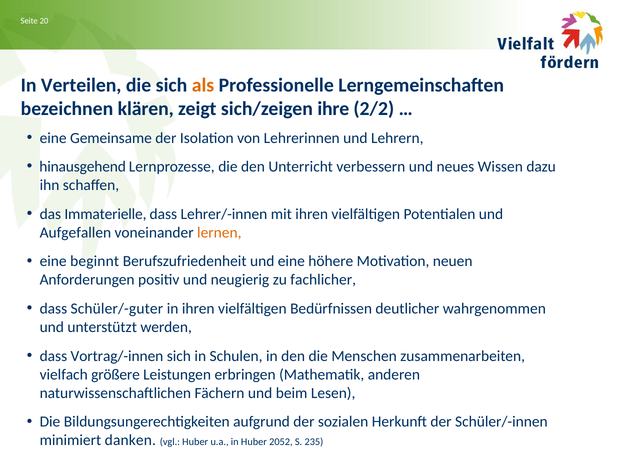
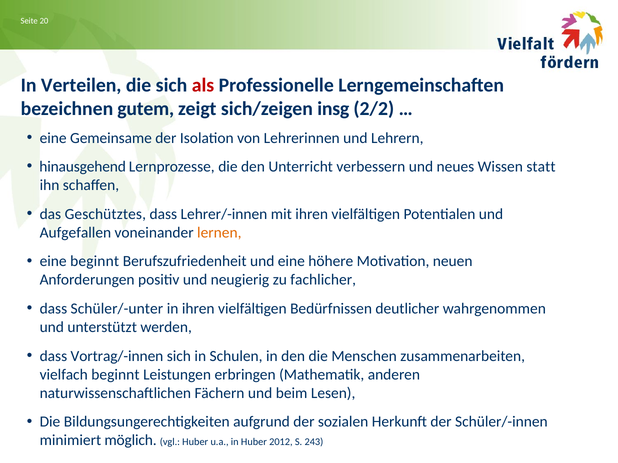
als colour: orange -> red (203, 85)
klären: klären -> gutem (146, 109)
ihre: ihre -> insg (333, 109)
dazu: dazu -> statt (541, 167)
Immaterielle: Immaterielle -> Geschütztes (105, 214)
Schüler/-guter: Schüler/-guter -> Schüler/-unter (117, 309)
vielfach größere: größere -> beginnt (115, 375)
danken: danken -> möglich (131, 441)
2052: 2052 -> 2012 (281, 443)
235: 235 -> 243 (314, 443)
